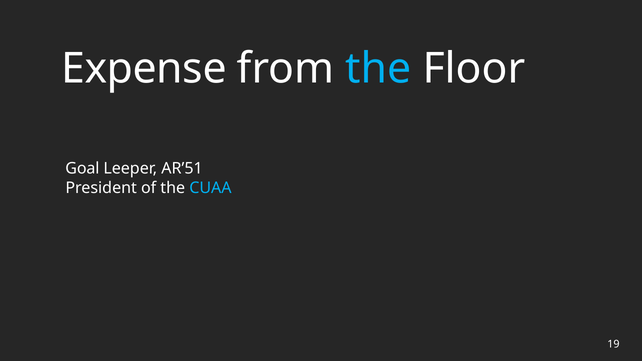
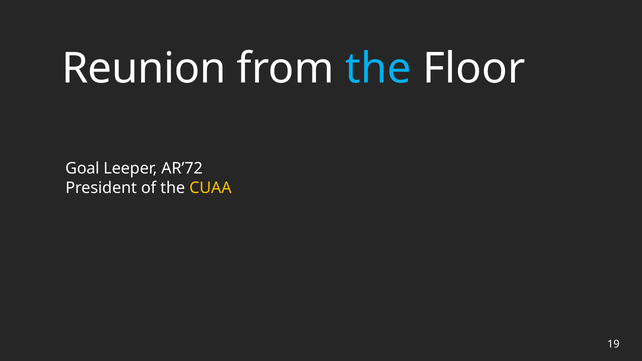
Expense: Expense -> Reunion (144, 68)
AR’51: AR’51 -> AR’72 (182, 169)
CUAA colour: light blue -> yellow (210, 188)
